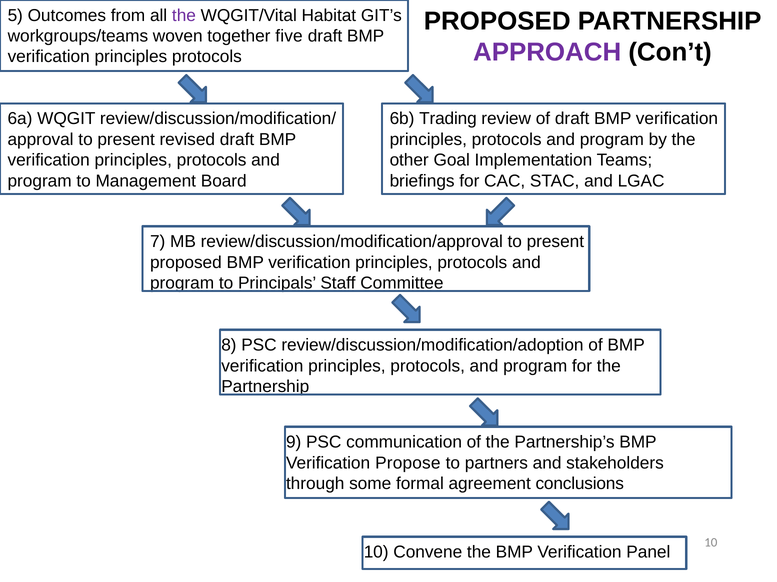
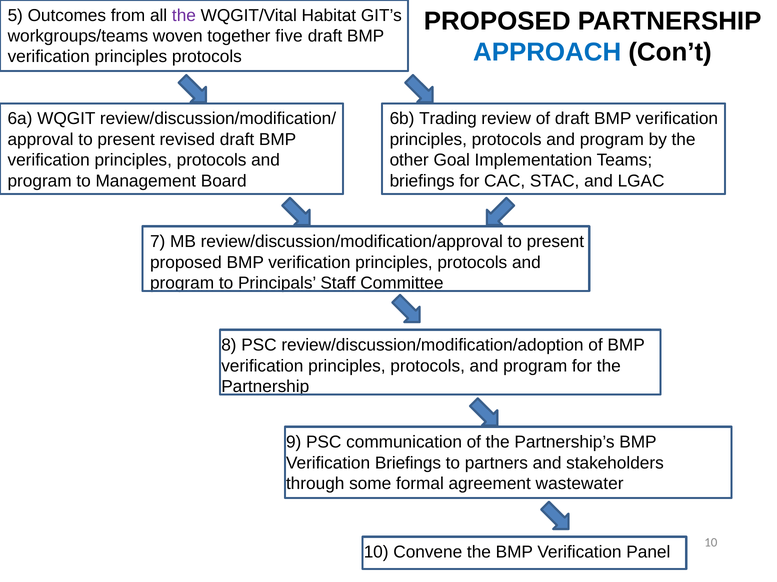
APPROACH colour: purple -> blue (547, 52)
Verification Propose: Propose -> Briefings (408, 463)
conclusions: conclusions -> wastewater (580, 484)
